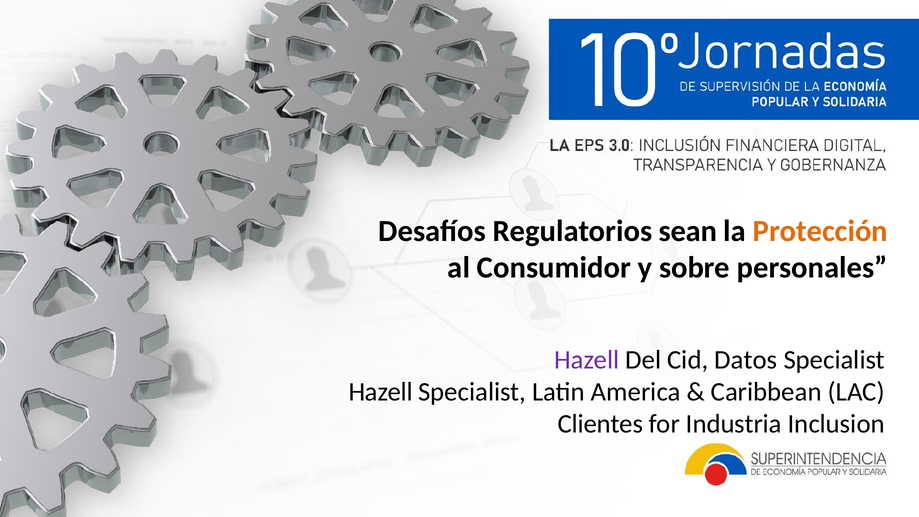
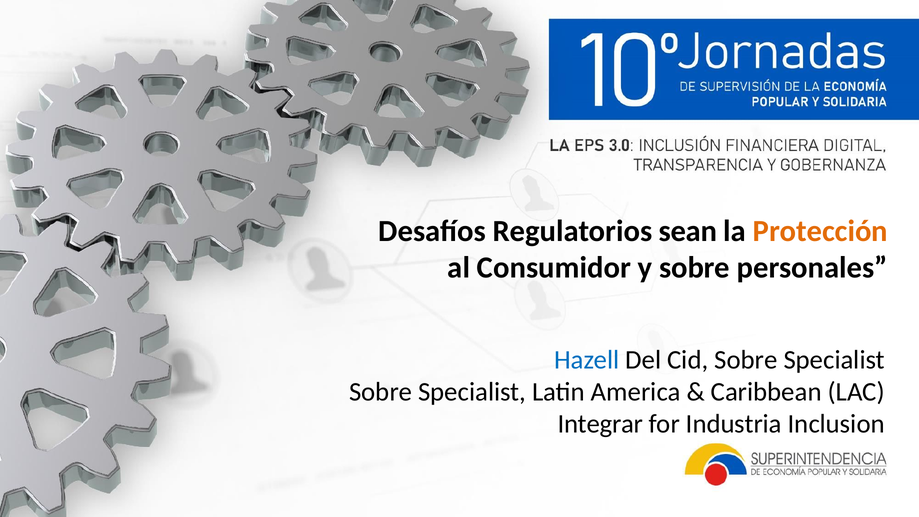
Hazell colour: purple -> blue (587, 360)
Cid Datos: Datos -> Sobre (746, 360)
Hazell: Hazell -> Sobre (381, 392)
Clientes: Clientes -> Integrar (600, 424)
